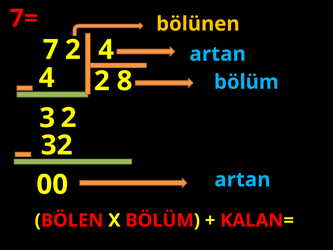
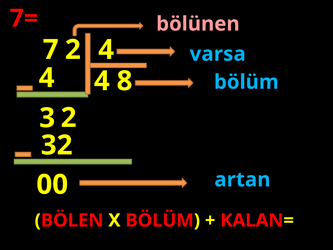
bölünen colour: yellow -> pink (198, 24)
artan: artan -> varsa (218, 54)
2: 2 -> 4 (102, 81)
